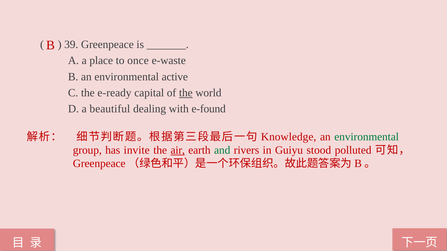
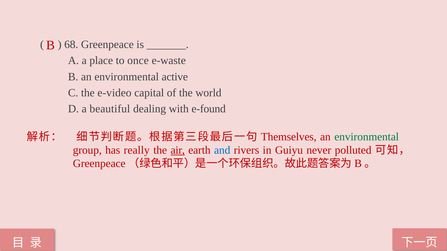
39: 39 -> 68 (71, 45)
e-ready: e-ready -> e-video (114, 93)
the underline: present -> none (186, 93)
Knowledge: Knowledge -> Themselves (289, 137)
invite: invite -> really (137, 150)
and colour: green -> blue (222, 150)
stood: stood -> never (319, 150)
